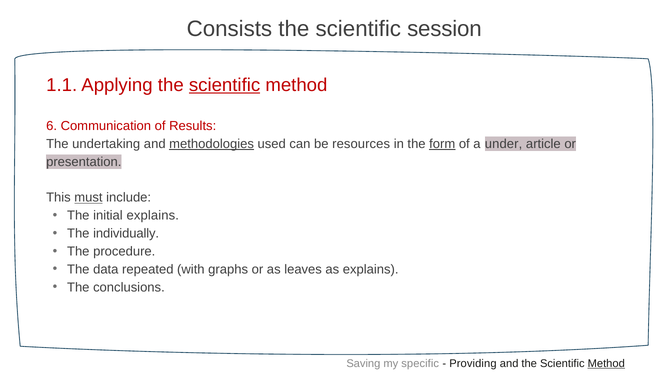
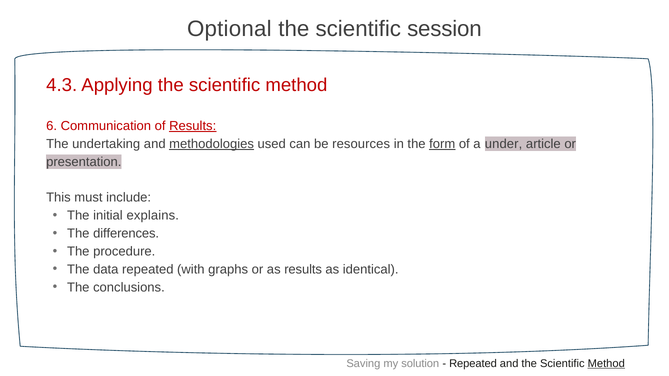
Consists: Consists -> Optional (229, 29)
1.1: 1.1 -> 4.3 (62, 85)
scientific underline: present -> none (225, 85)
Results underline: none -> present (193, 126)
must underline: present -> none (88, 198)
individually: individually -> differences (126, 234)
as leaves: leaves -> results (303, 270)
as explains: explains -> identical (371, 270)
specific: specific -> solution (420, 364)
Providing: Providing -> Repeated (473, 364)
